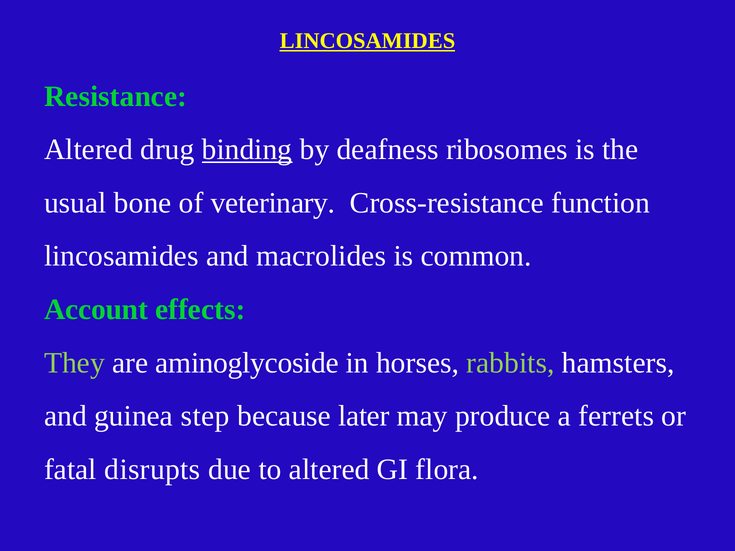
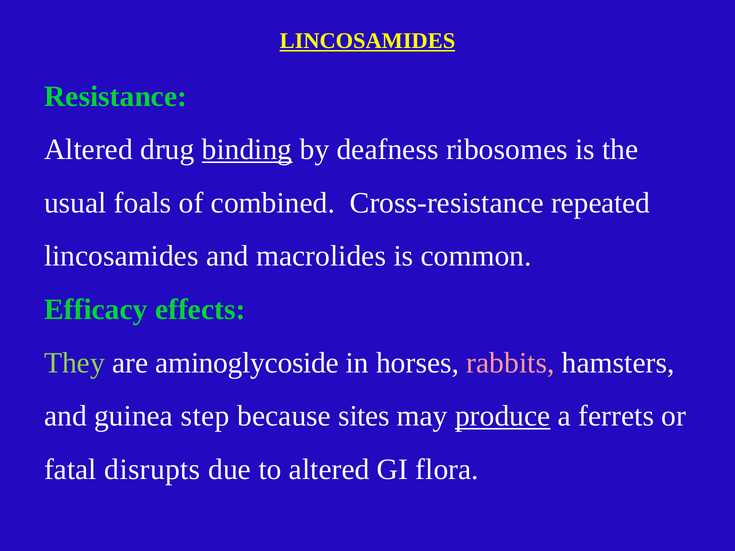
bone: bone -> foals (143, 203)
veterinary: veterinary -> combined (273, 203)
function: function -> repeated (601, 203)
Account: Account -> Efficacy (96, 310)
rabbits colour: light green -> pink (510, 363)
later: later -> sites (364, 416)
produce underline: none -> present (503, 416)
